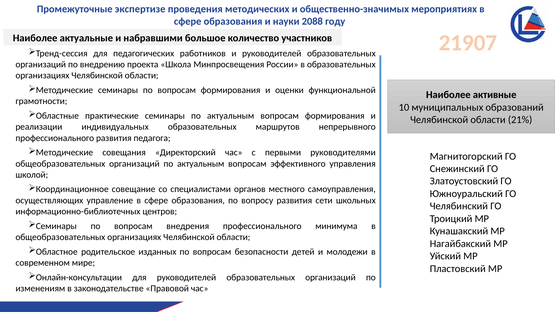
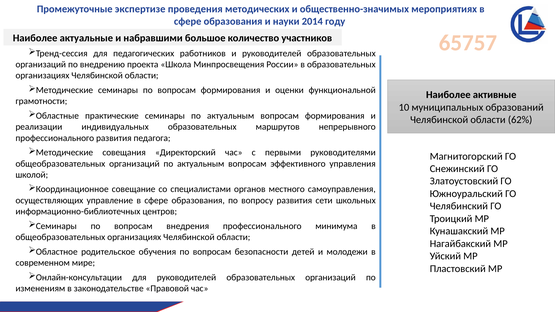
2088: 2088 -> 2014 (312, 21)
21907: 21907 -> 65757 (468, 43)
21%: 21% -> 62% (520, 120)
изданных: изданных -> обучения (157, 252)
